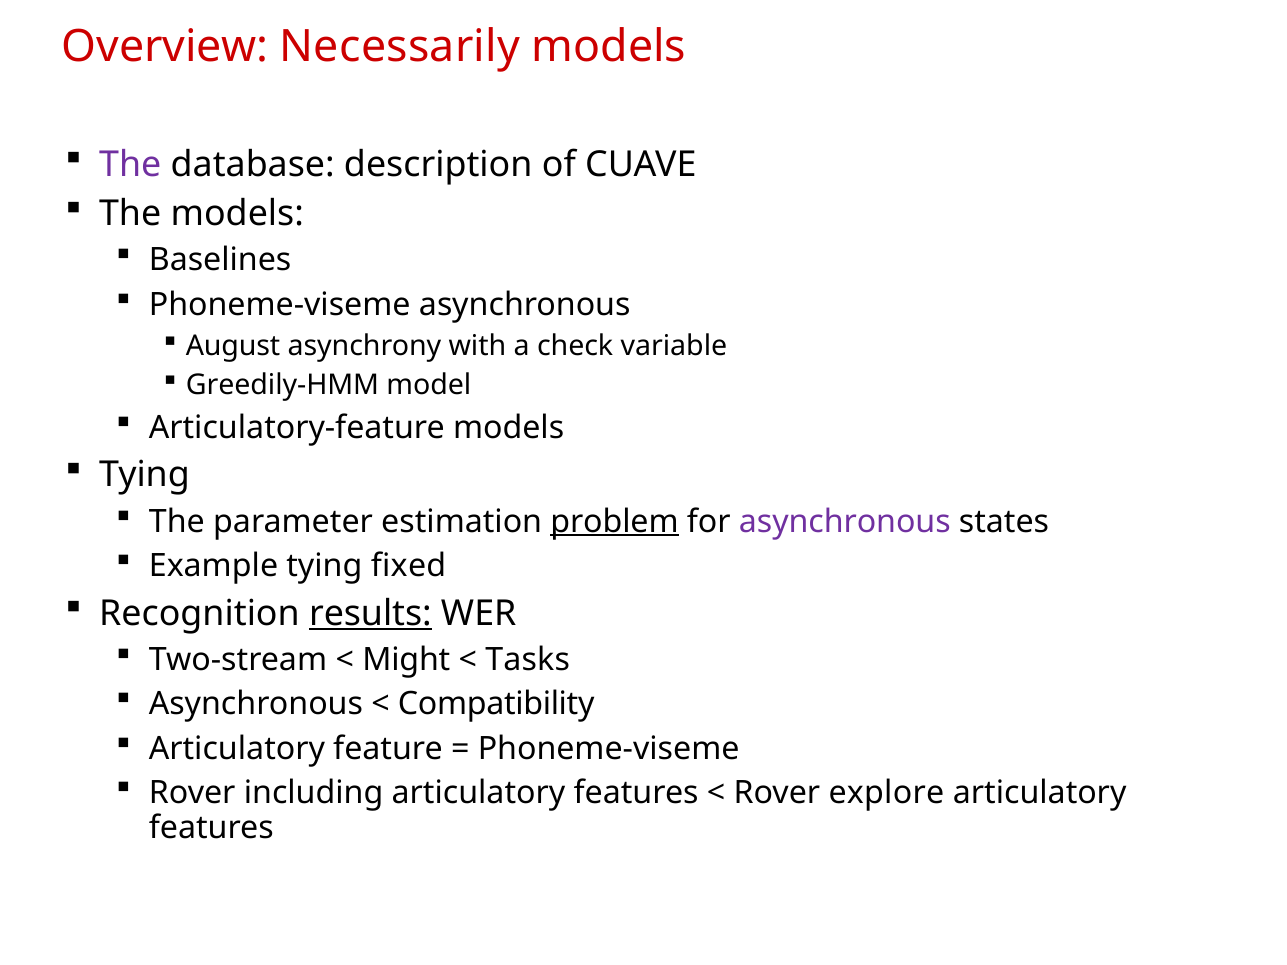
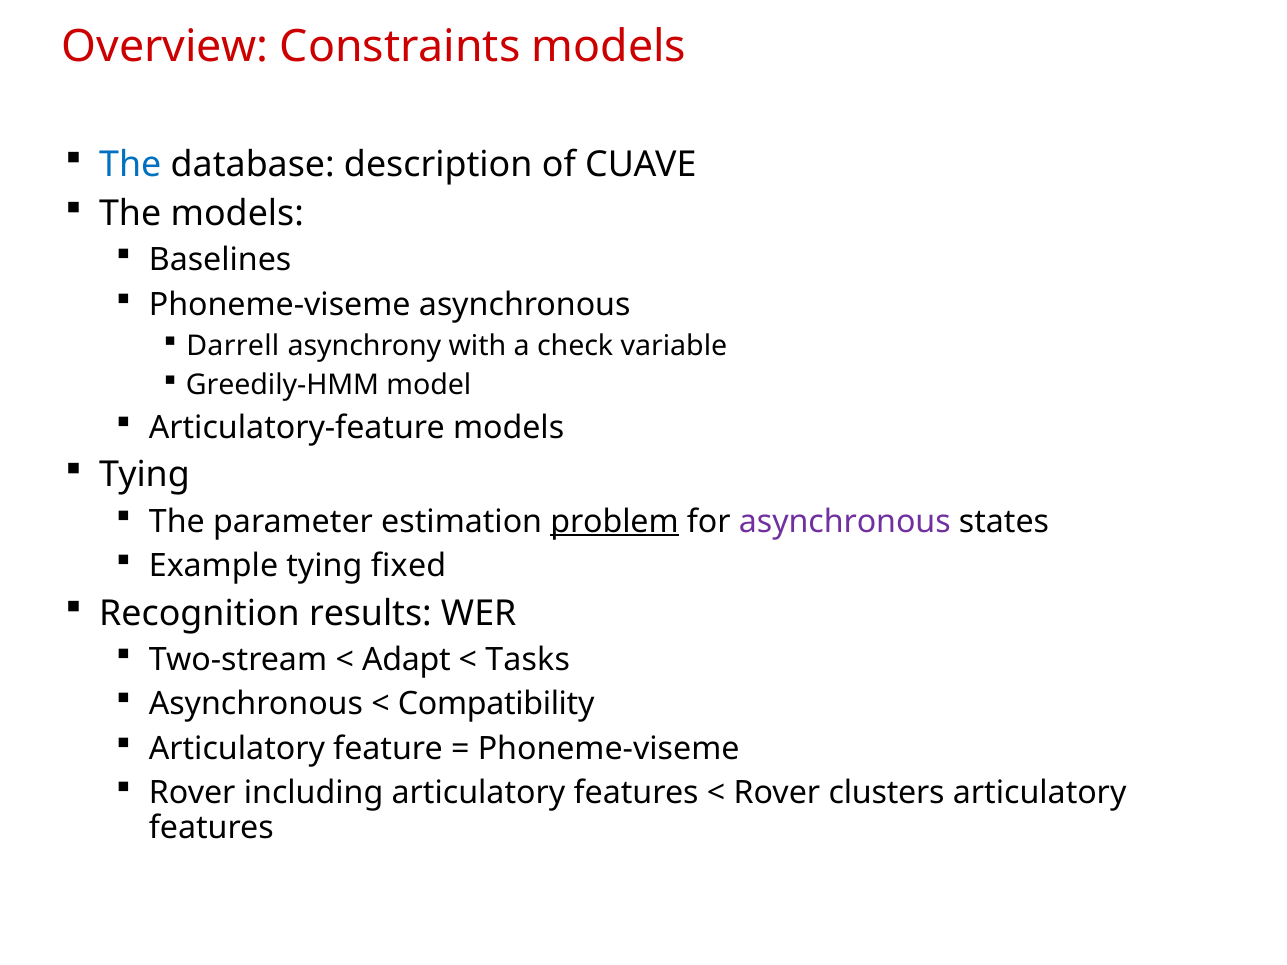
Necessarily: Necessarily -> Constraints (400, 46)
The colour: purple -> blue (130, 164)
August: August -> Darrell (233, 346)
results underline: present -> none (370, 614)
Might: Might -> Adapt (406, 660)
explore: explore -> clusters (887, 793)
